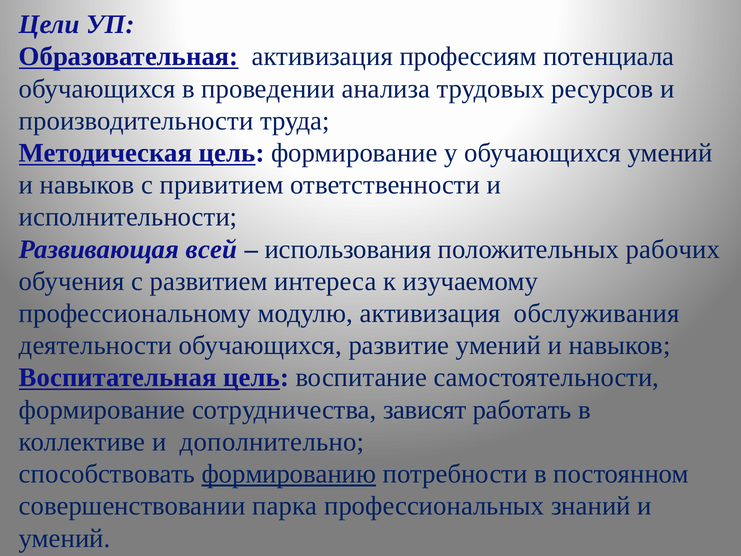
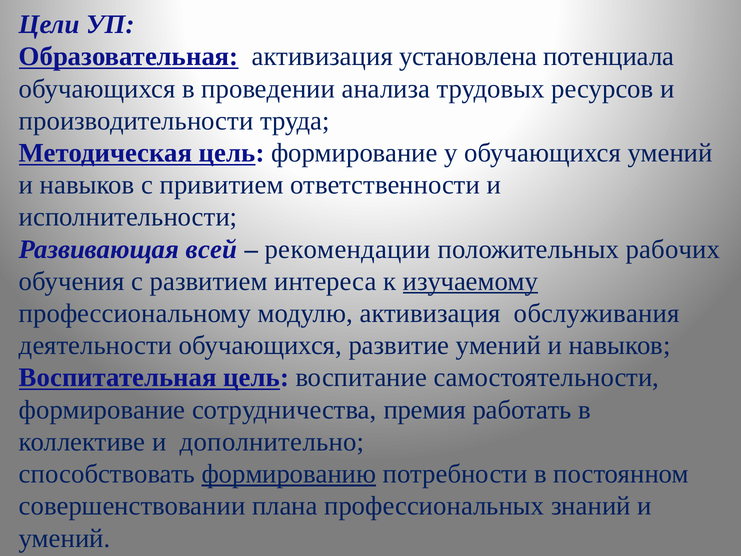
профессиям: профессиям -> установлена (468, 57)
использования: использования -> рекомендации (348, 249)
изучаемому underline: none -> present (470, 281)
зависят: зависят -> премия (425, 410)
парка: парка -> плана (285, 506)
